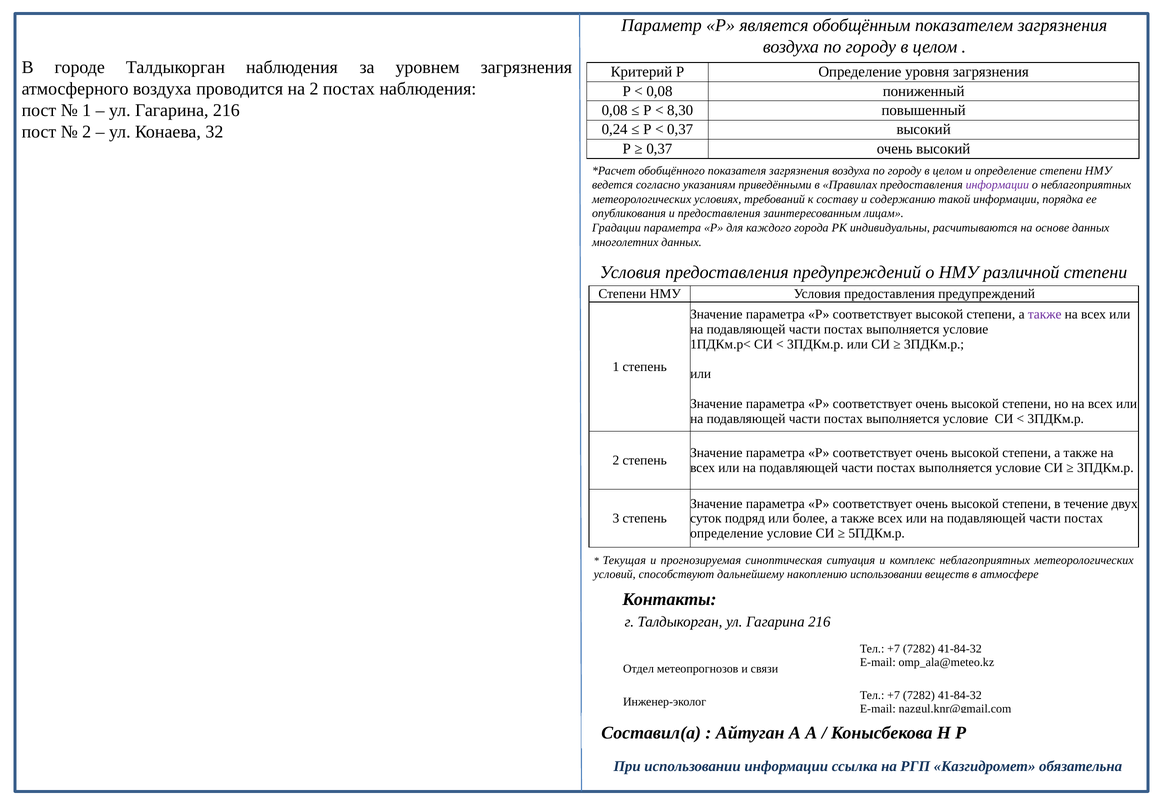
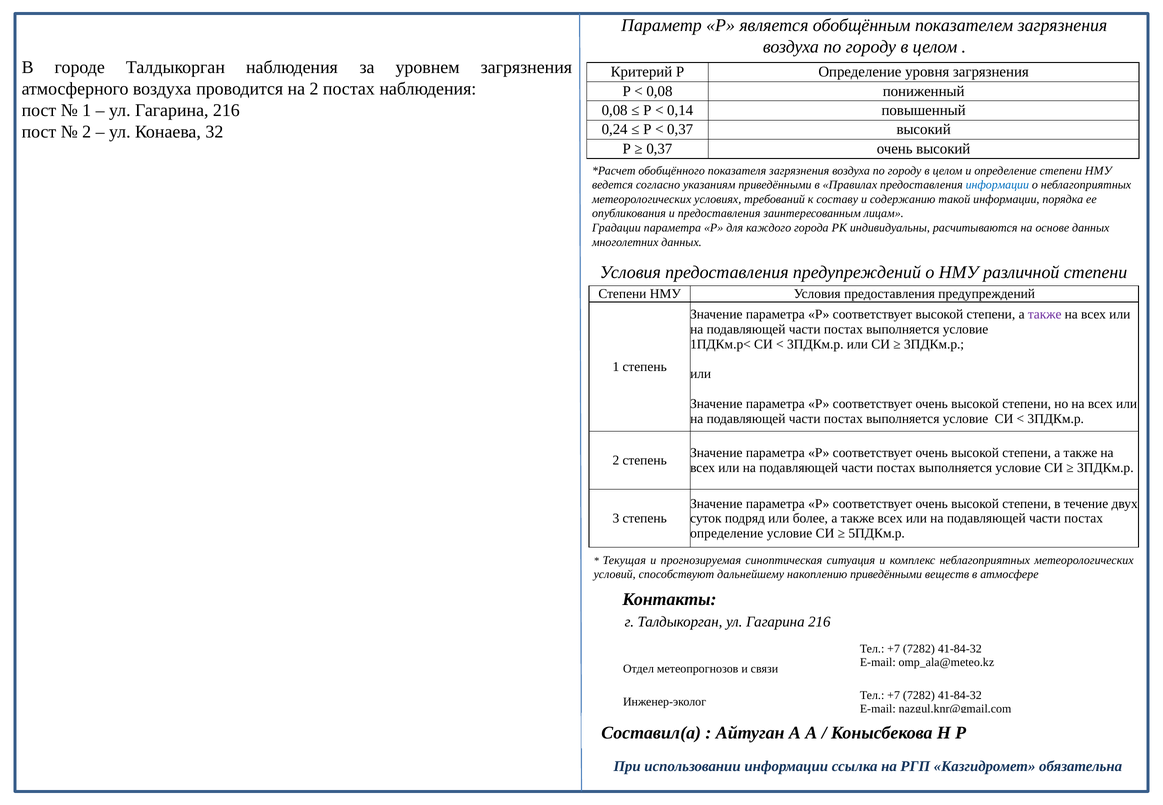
8,30: 8,30 -> 0,14 (680, 110)
информации colour: purple -> blue (997, 185)
накоплению использовании: использовании -> приведёнными (886, 575)
